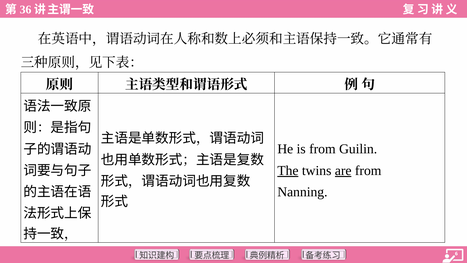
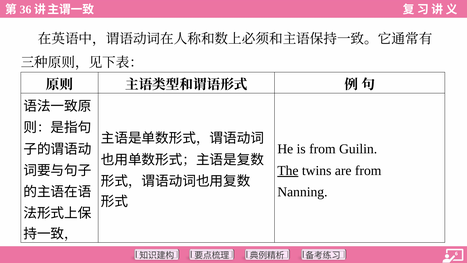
are underline: present -> none (343, 170)
